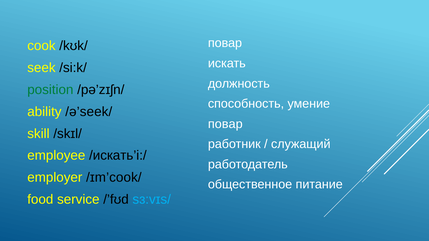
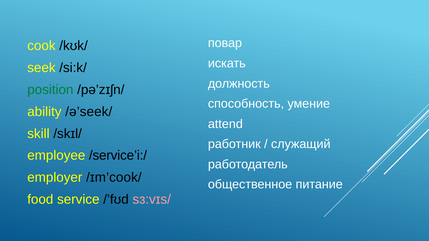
повар: повар -> attend (225, 124)
/искать’i:/: /искать’i:/ -> /service’i:/ (118, 156)
sɜ:vɪs/ colour: light blue -> pink (152, 200)
